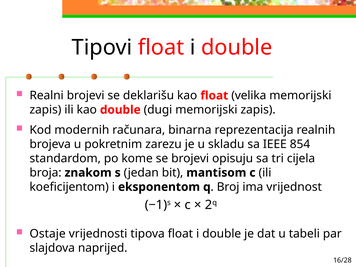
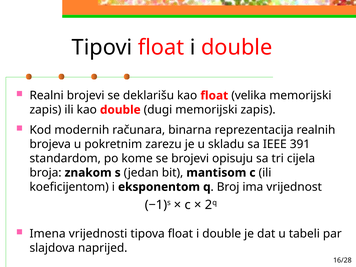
854: 854 -> 391 (300, 144)
Ostaje: Ostaje -> Imena (48, 234)
